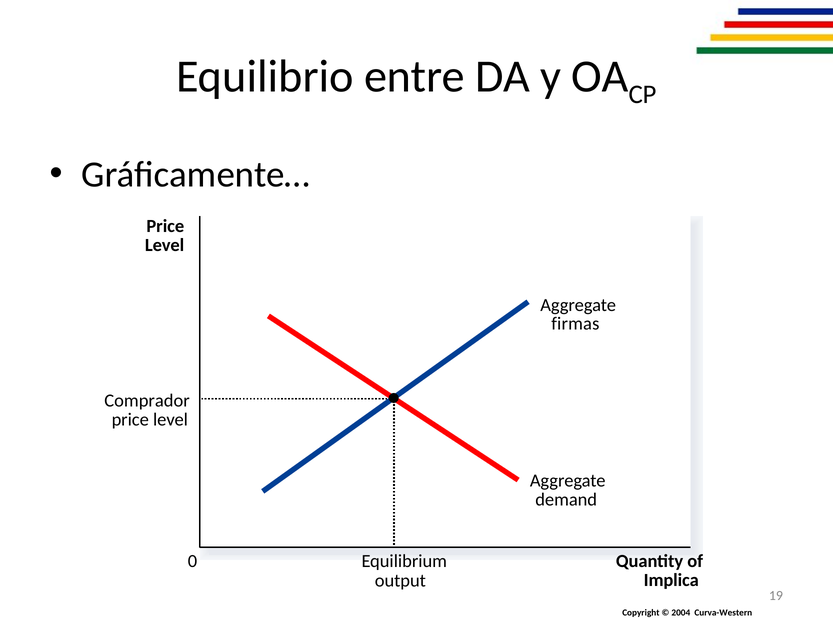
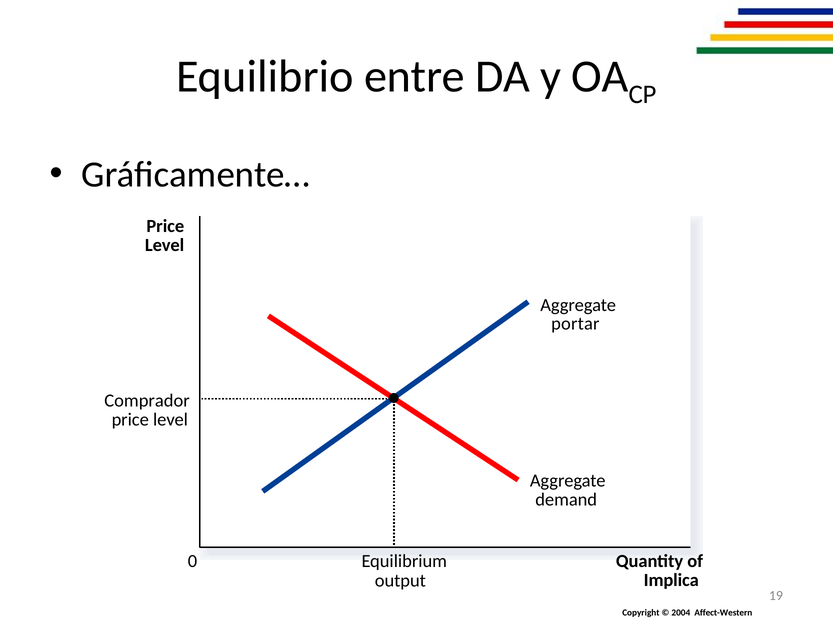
firmas: firmas -> portar (575, 324)
Curva-Western: Curva-Western -> Affect-Western (723, 614)
